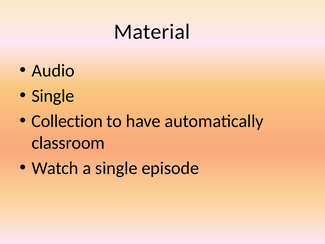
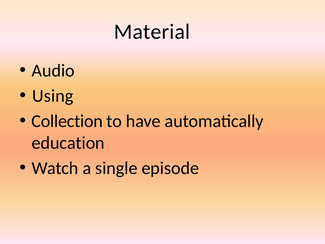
Single: Single -> Using (53, 96)
classroom: classroom -> education (68, 143)
